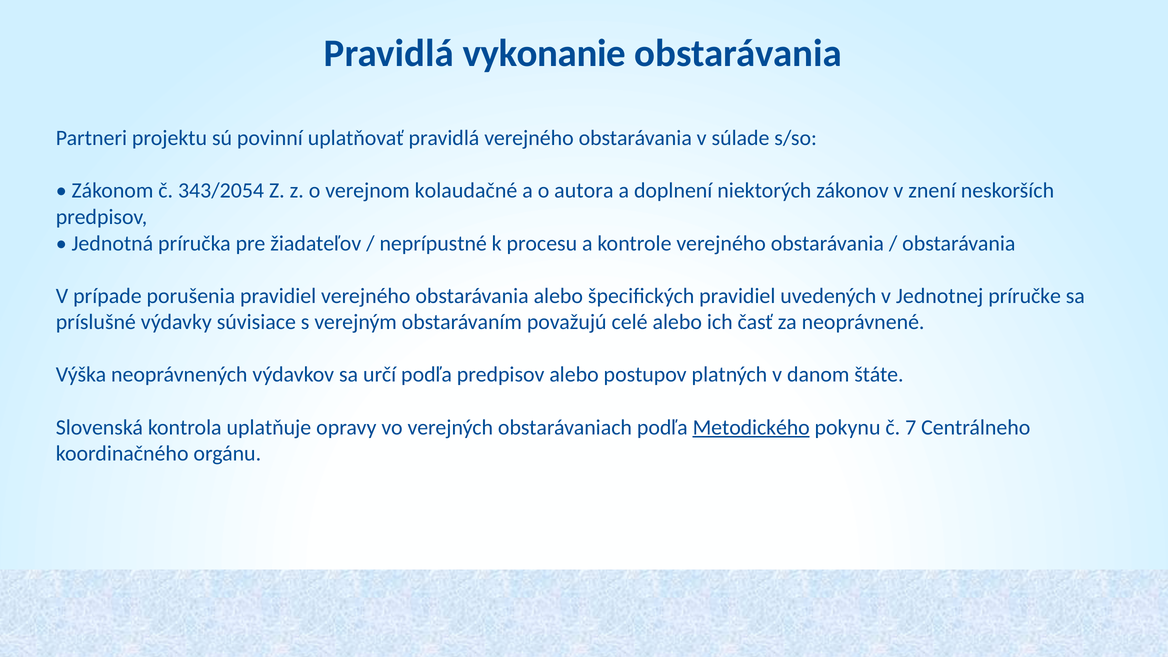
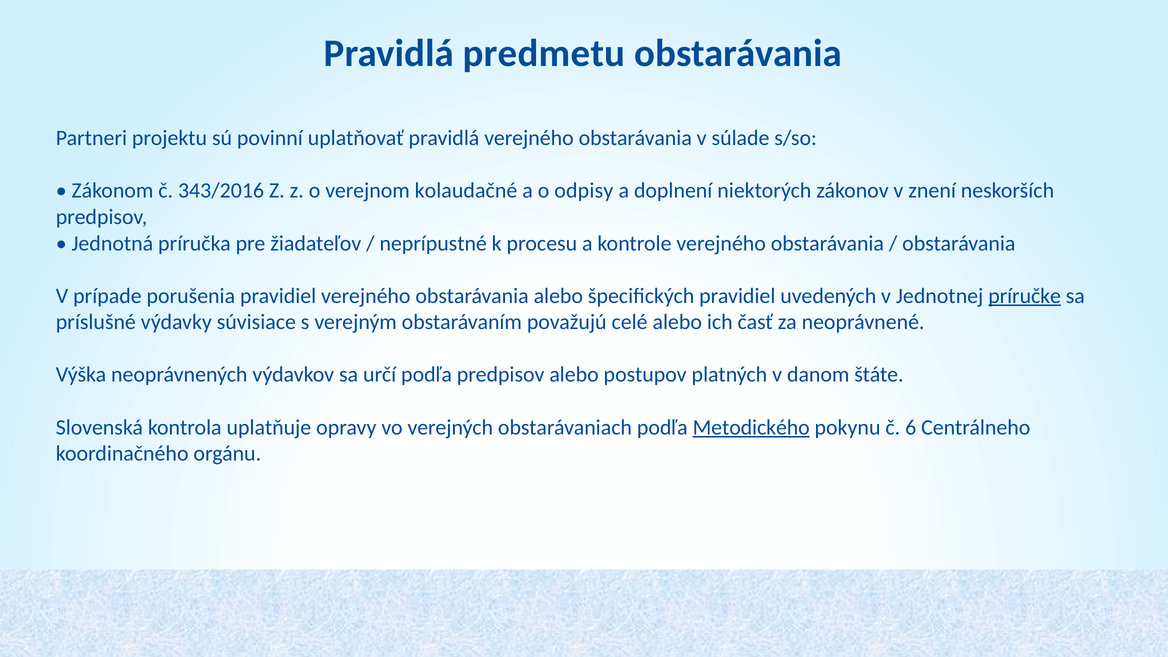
vykonanie: vykonanie -> predmetu (544, 53)
343/2054: 343/2054 -> 343/2016 (221, 191)
autora: autora -> odpisy (584, 191)
príručke underline: none -> present (1025, 296)
7: 7 -> 6 (911, 427)
